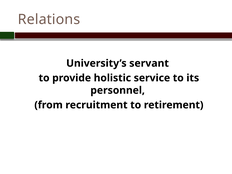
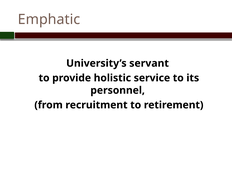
Relations: Relations -> Emphatic (49, 19)
